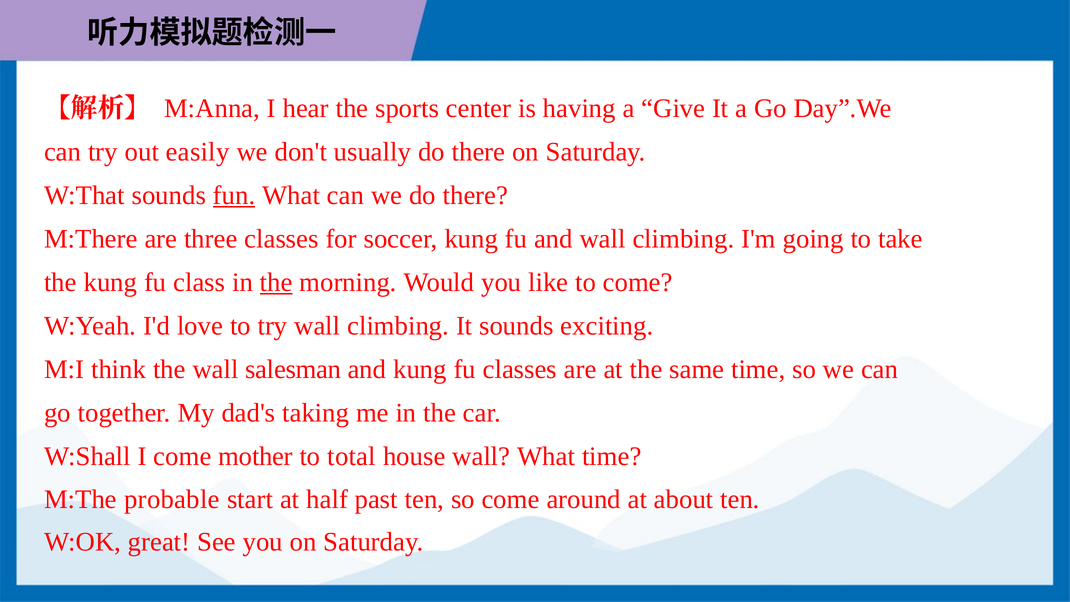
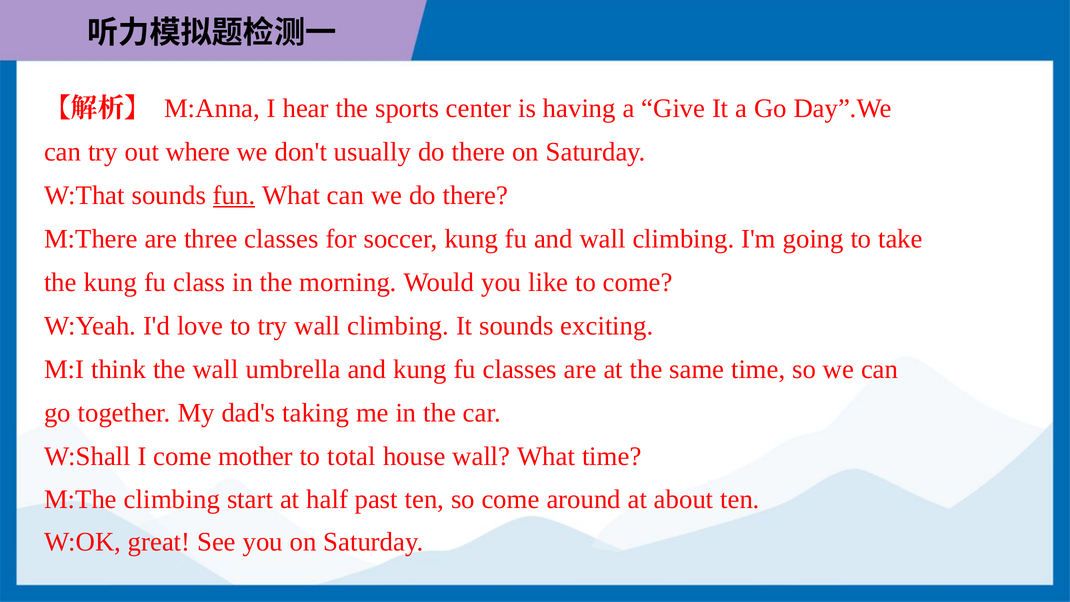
easily: easily -> where (198, 152)
the underline: present -> none (276, 282)
salesman: salesman -> umbrella (293, 369)
M:The probable: probable -> climbing (172, 500)
